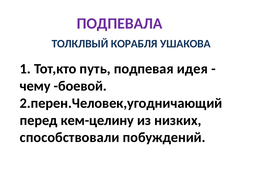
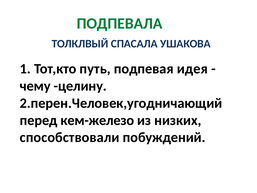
ПОДПЕВАЛА colour: purple -> green (119, 23)
КОРАБЛЯ: КОРАБЛЯ -> СПАСАЛА (134, 44)
боевой: боевой -> целину (80, 86)
кем-целину: кем-целину -> кем-железо (97, 120)
